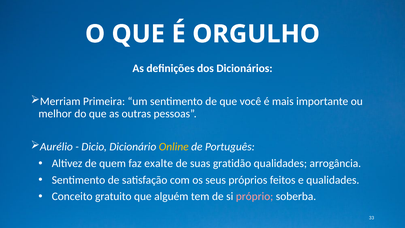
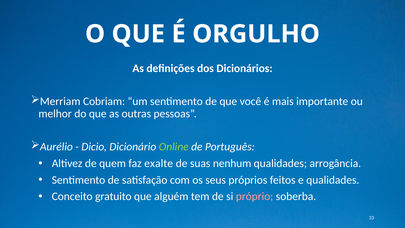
Primeira: Primeira -> Cobriam (104, 101)
Online colour: yellow -> light green (174, 147)
gratidão: gratidão -> nenhum (232, 163)
